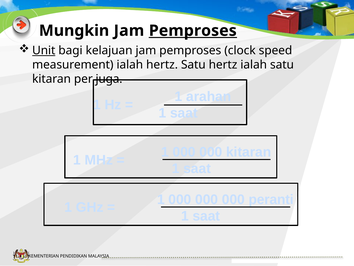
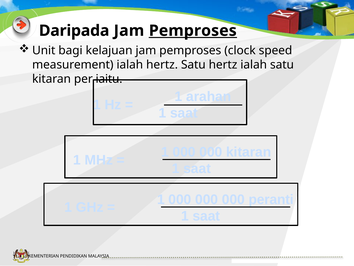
Mungkin: Mungkin -> Daripada (74, 31)
Unit underline: present -> none (44, 50)
juga: juga -> iaitu (109, 79)
